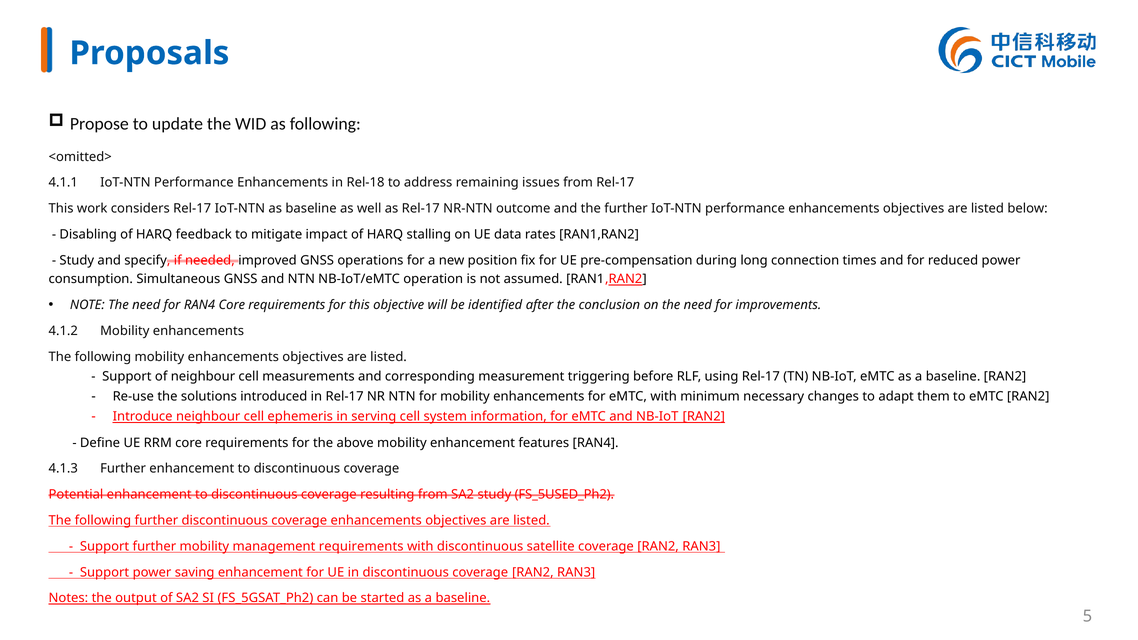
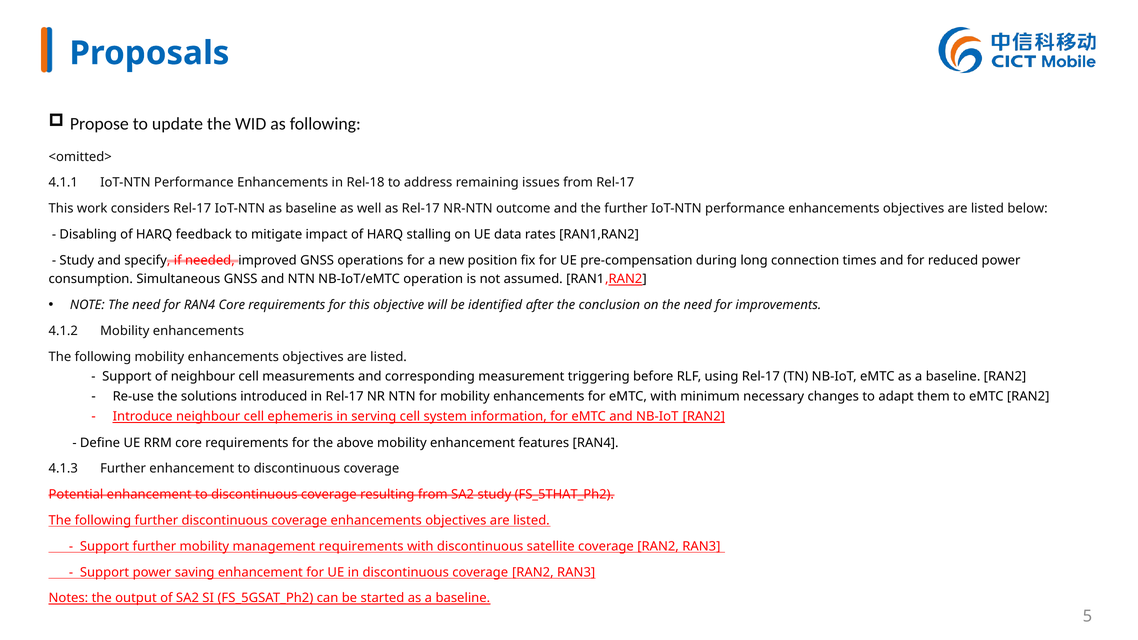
FS_5USED_Ph2: FS_5USED_Ph2 -> FS_5THAT_Ph2 (564, 495)
